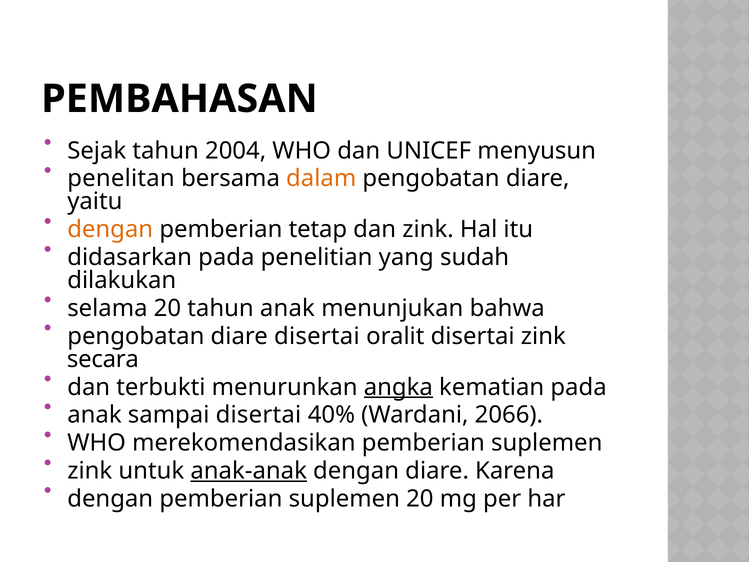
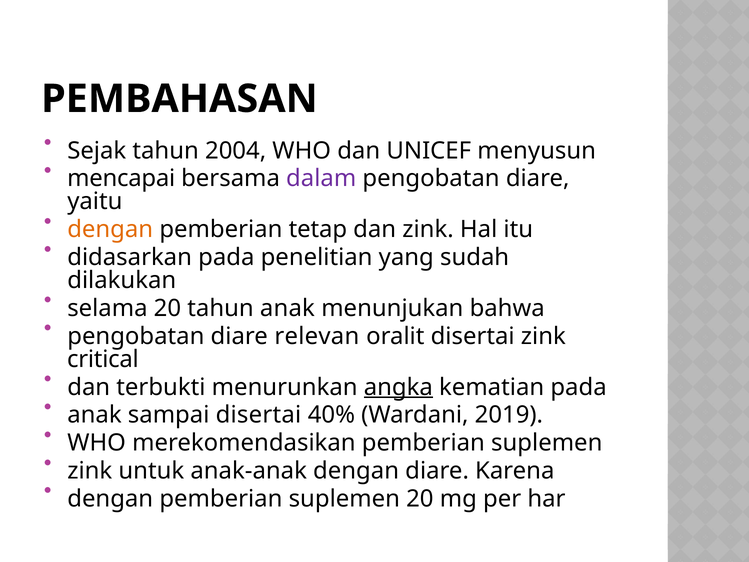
penelitan: penelitan -> mencapai (121, 179)
dalam colour: orange -> purple (321, 179)
diare disertai: disertai -> relevan (317, 336)
secara: secara -> critical (103, 359)
2066: 2066 -> 2019 (509, 415)
anak-anak underline: present -> none (249, 471)
